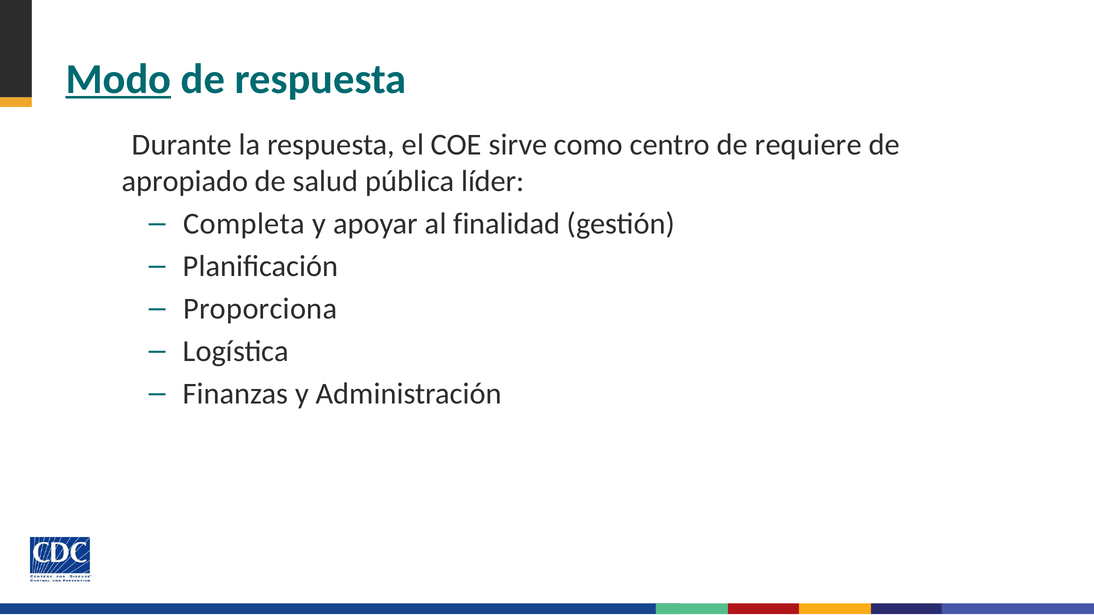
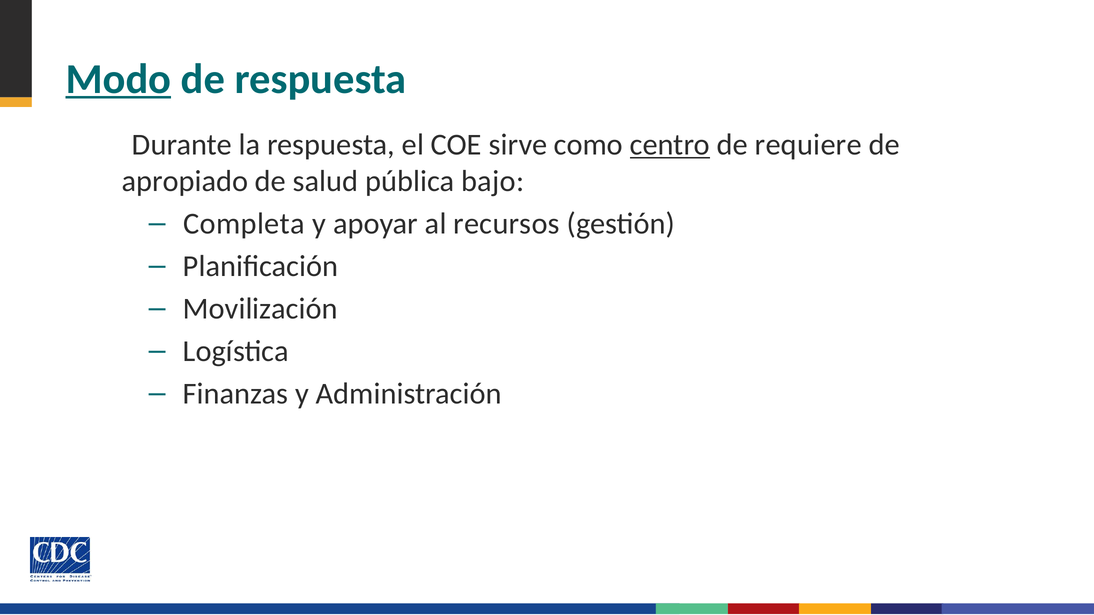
centro underline: none -> present (670, 145)
líder: líder -> bajo (493, 181)
finalidad: finalidad -> recursos (507, 224)
Proporciona: Proporciona -> Movilización (260, 309)
